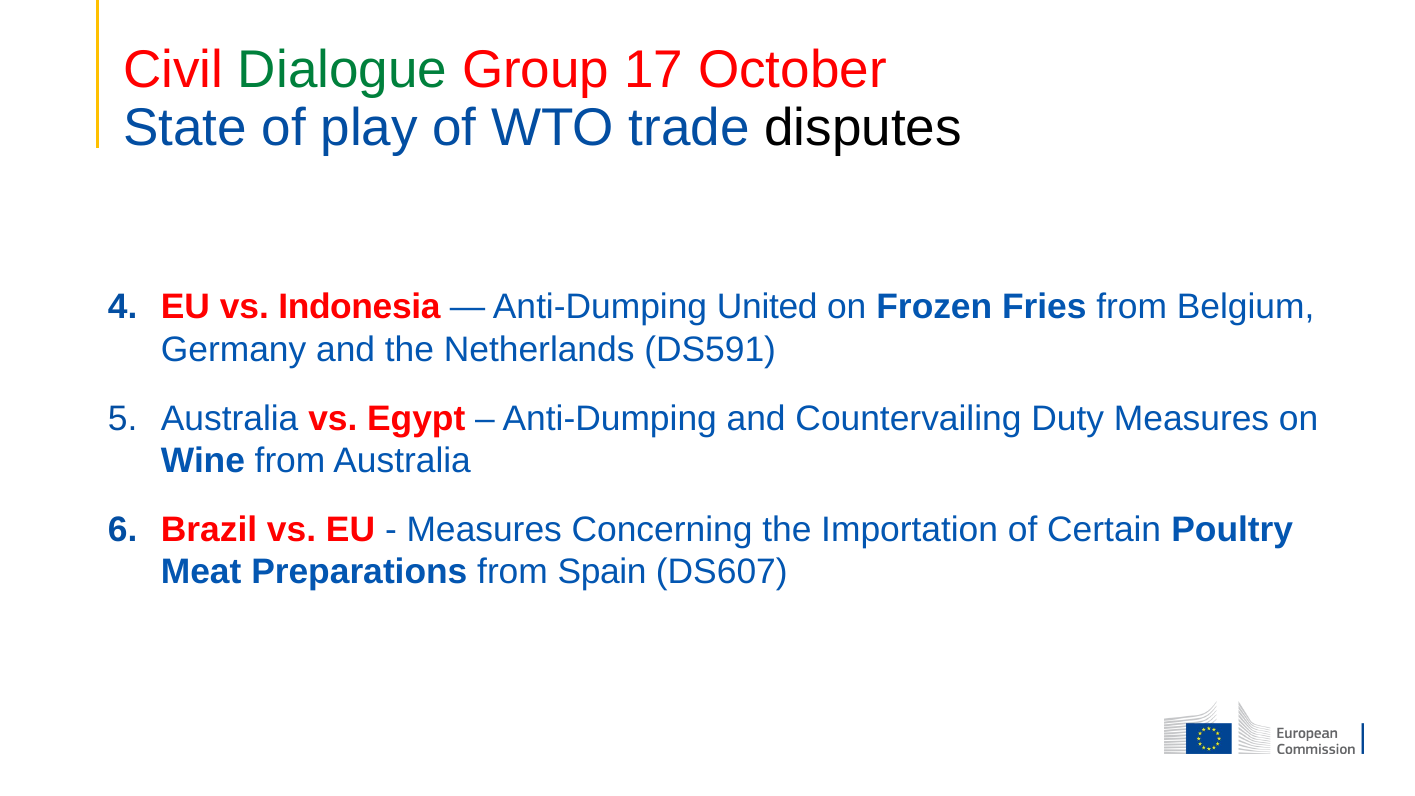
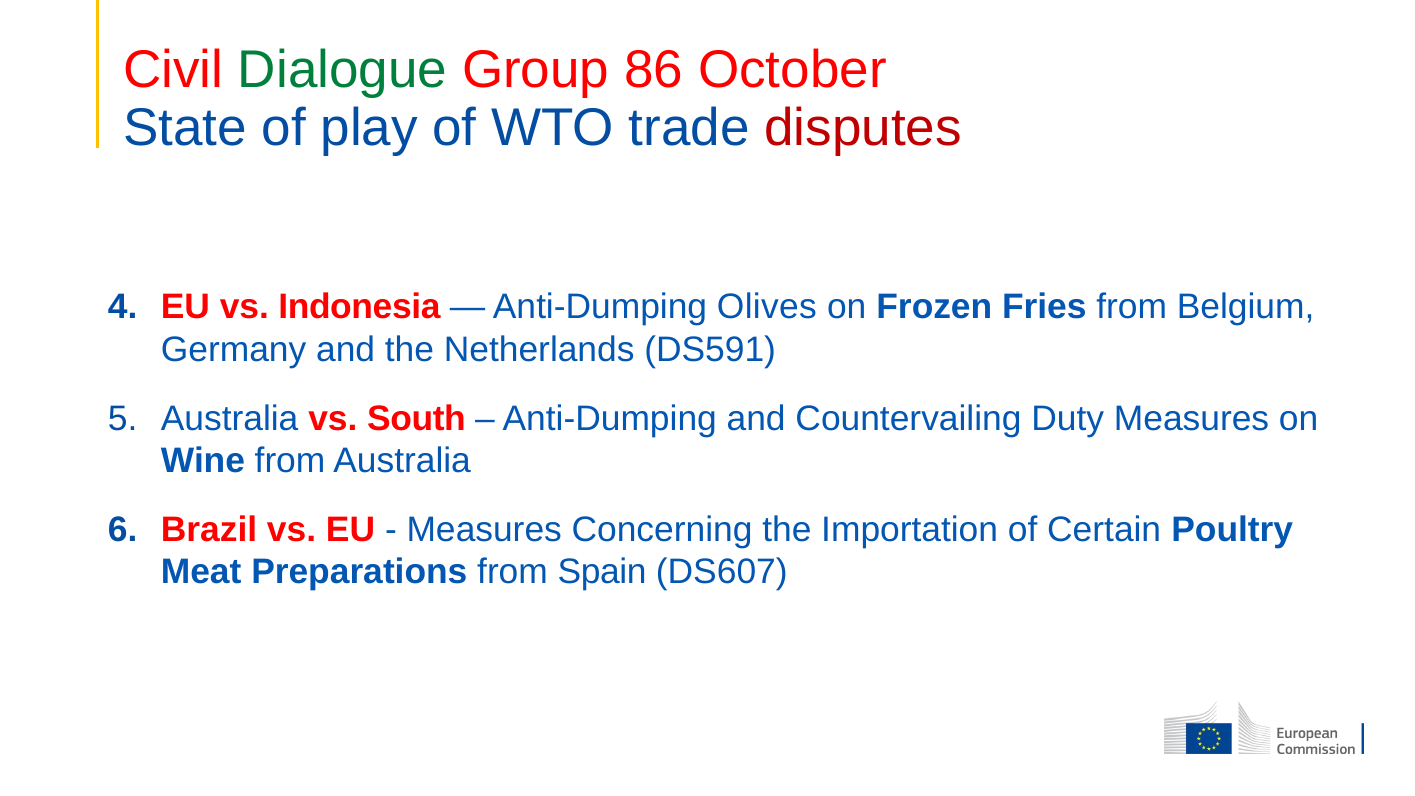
17: 17 -> 86 (654, 70)
disputes colour: black -> red (863, 128)
United: United -> Olives (767, 307)
Egypt: Egypt -> South (416, 418)
